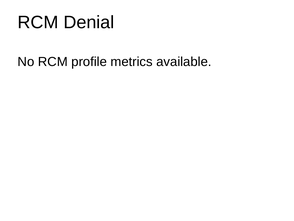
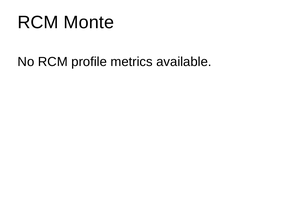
Denial: Denial -> Monte (89, 22)
